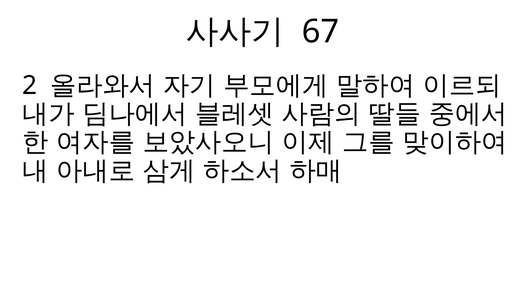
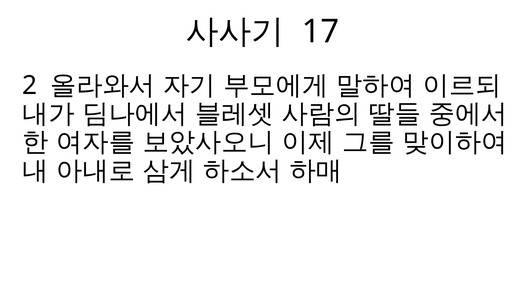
67: 67 -> 17 (321, 32)
